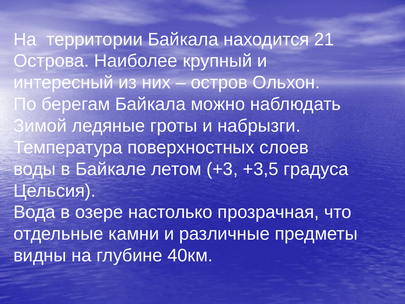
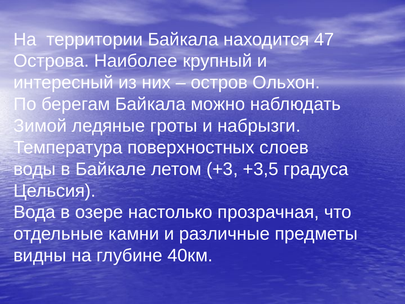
21: 21 -> 47 (324, 39)
